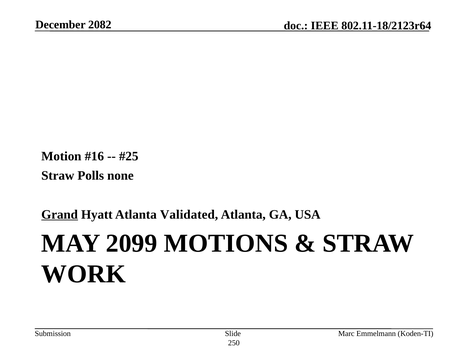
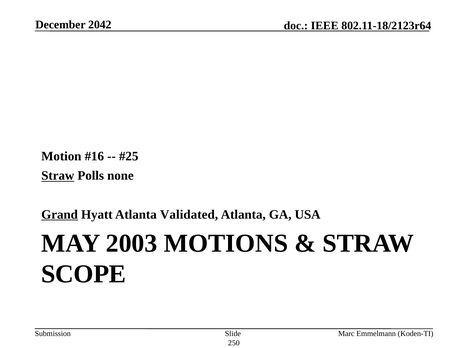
2082: 2082 -> 2042 (100, 25)
Straw underline: none -> present (58, 176)
2099: 2099 -> 2003 (132, 243)
WORK: WORK -> SCOPE (84, 274)
